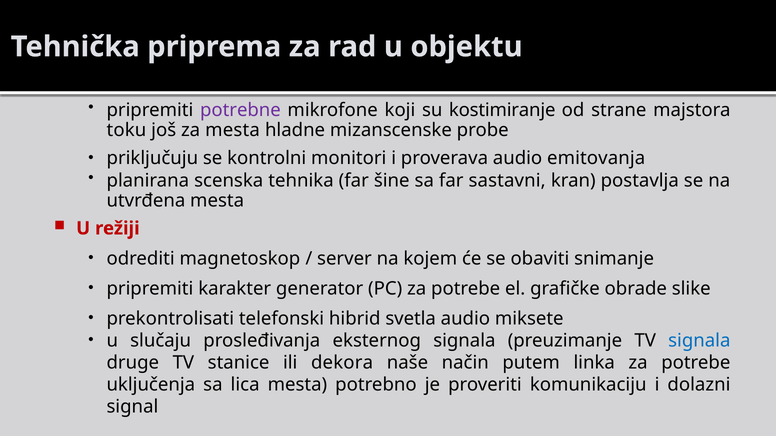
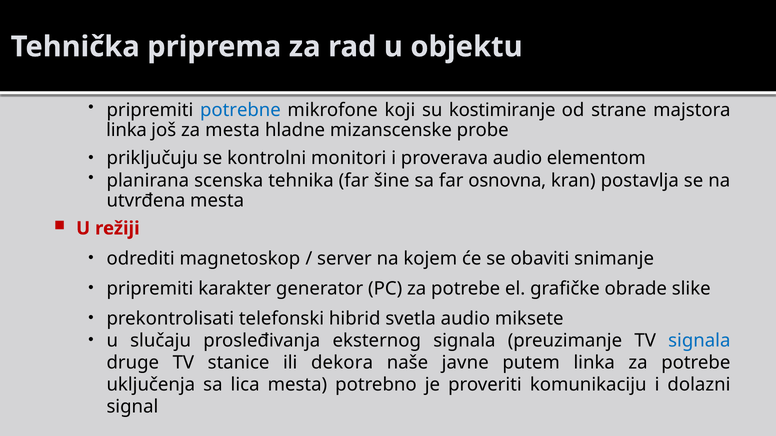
potrebne colour: purple -> blue (240, 110)
toku: toku -> linka (127, 130)
emitovanja: emitovanja -> elementom (596, 158)
sastavni: sastavni -> osnovna (507, 181)
način: način -> javne (465, 363)
